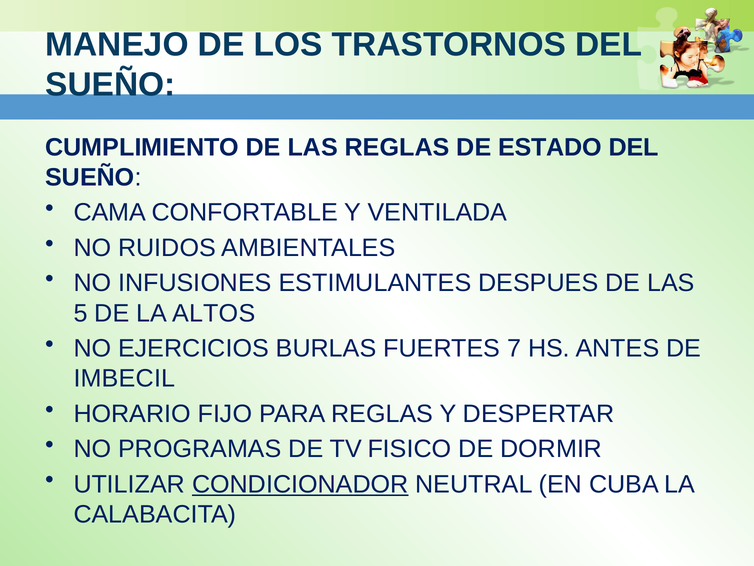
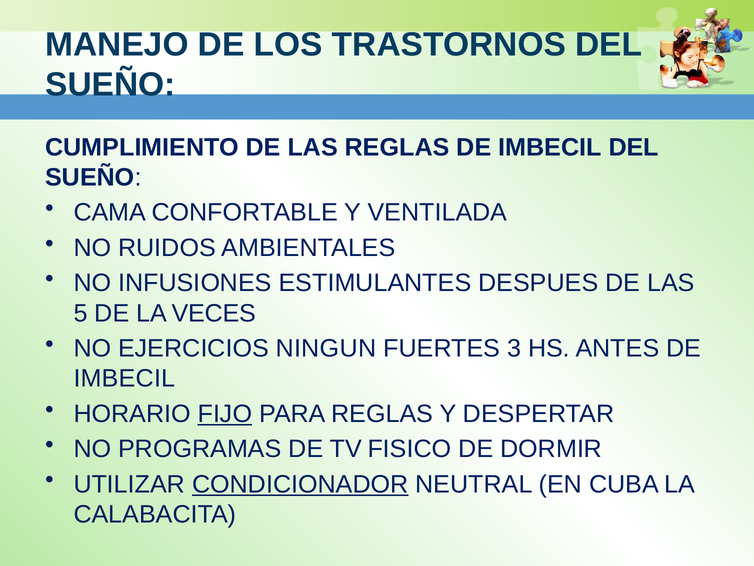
REGLAS DE ESTADO: ESTADO -> IMBECIL (550, 147)
ALTOS: ALTOS -> VECES (214, 313)
BURLAS: BURLAS -> NINGUN (326, 348)
7: 7 -> 3 (514, 348)
FIJO underline: none -> present (225, 413)
